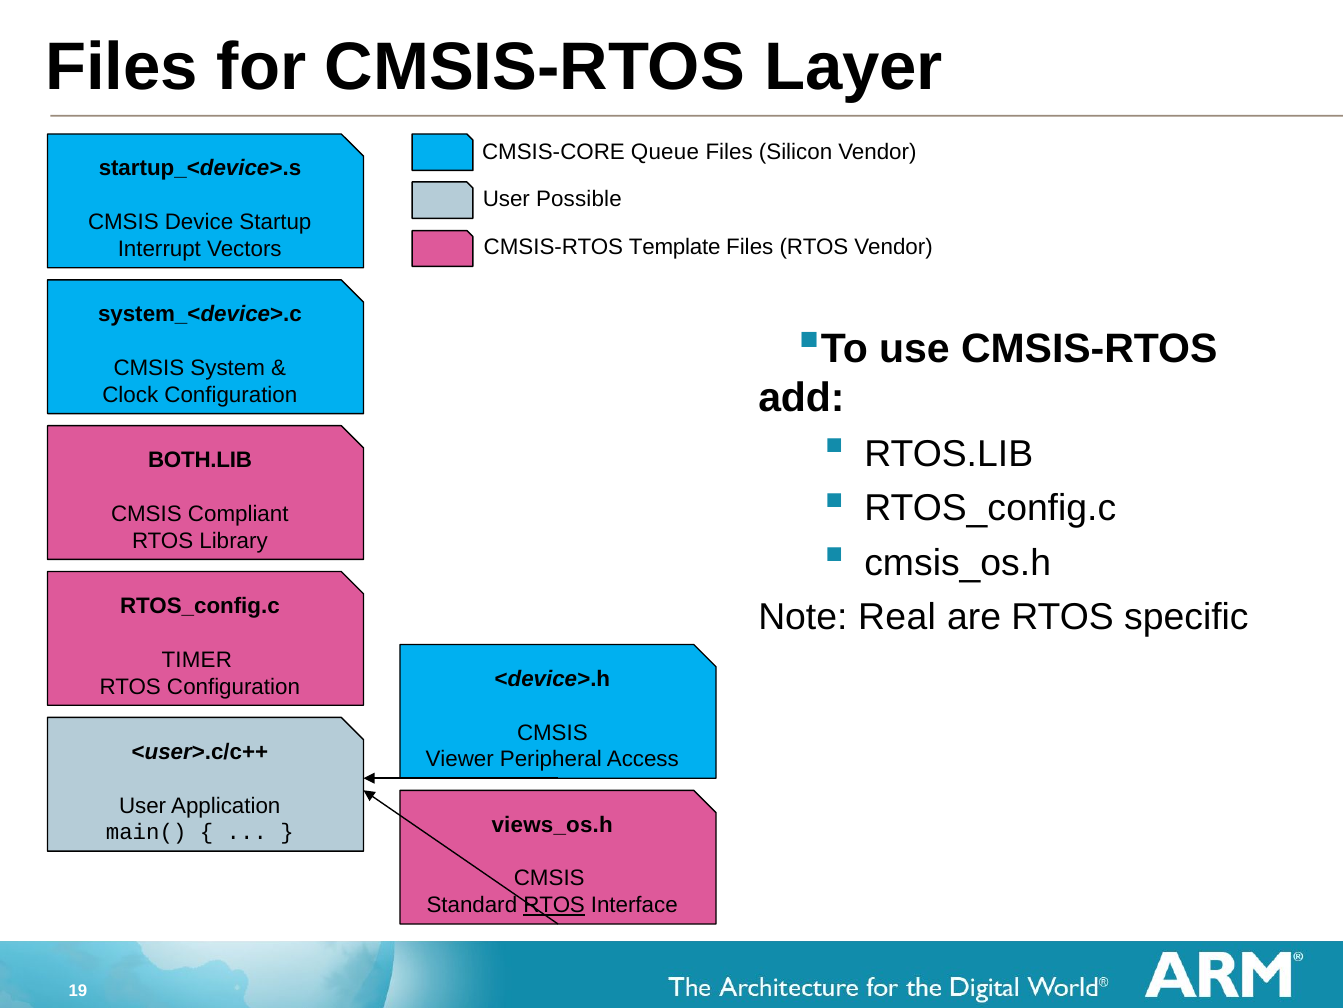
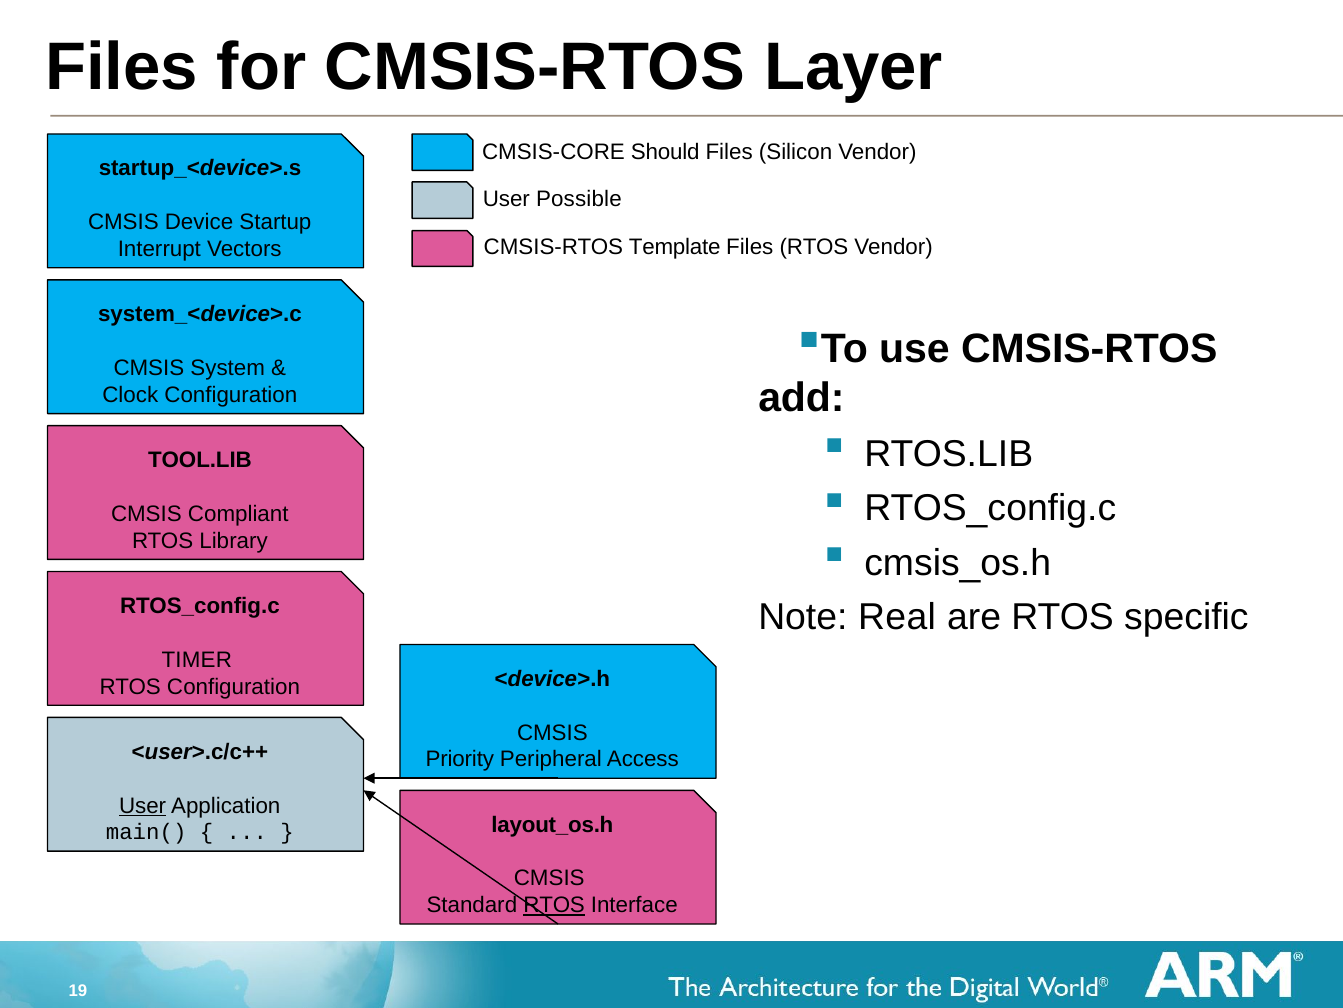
Queue: Queue -> Should (665, 152)
BOTH.LIB: BOTH.LIB -> TOOL.LIB (200, 460)
Viewer: Viewer -> Priority (460, 759)
User underline: none -> present (143, 805)
views_os.h: views_os.h -> layout_os.h (552, 824)
